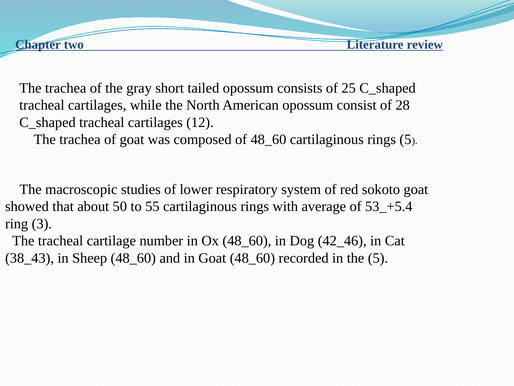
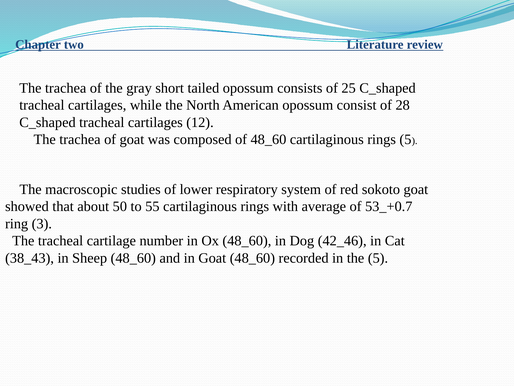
53_+5.4: 53_+5.4 -> 53_+0.7 (389, 206)
